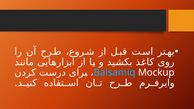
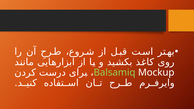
Balsamiq colour: light blue -> light green (115, 73)
